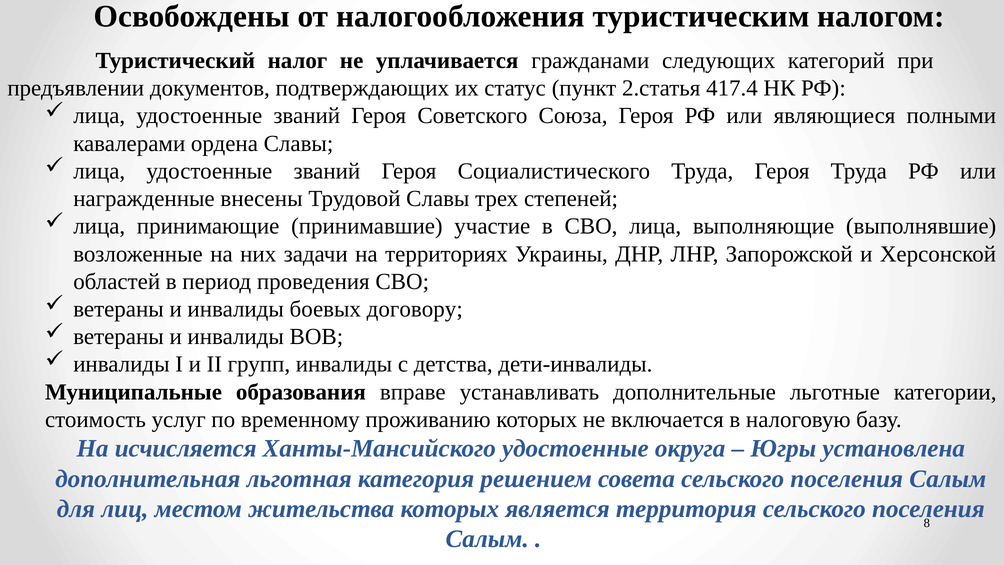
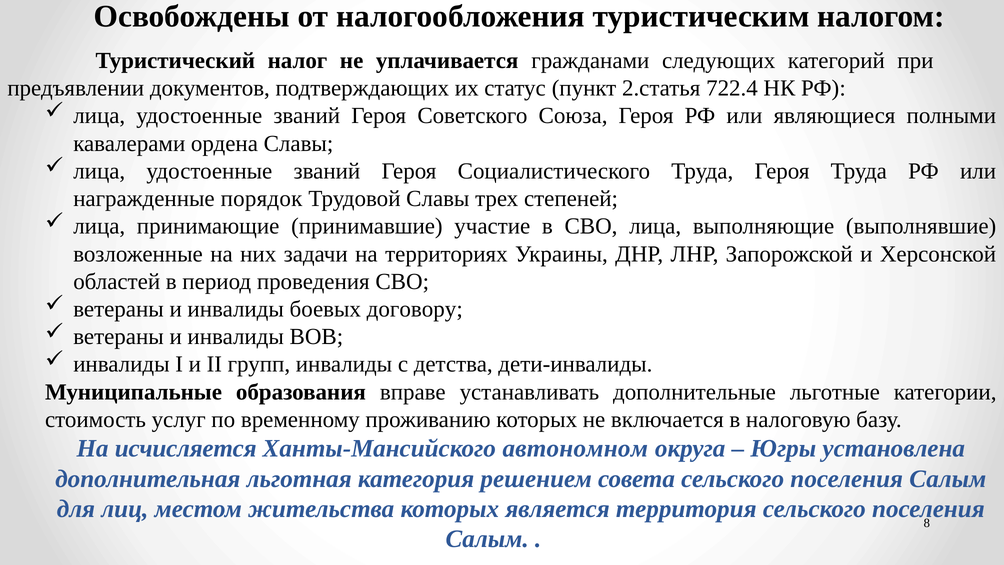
417.4: 417.4 -> 722.4 (732, 88)
внесены: внесены -> порядок (261, 199)
Ханты-Мансийского удостоенные: удостоенные -> автономном (575, 448)
